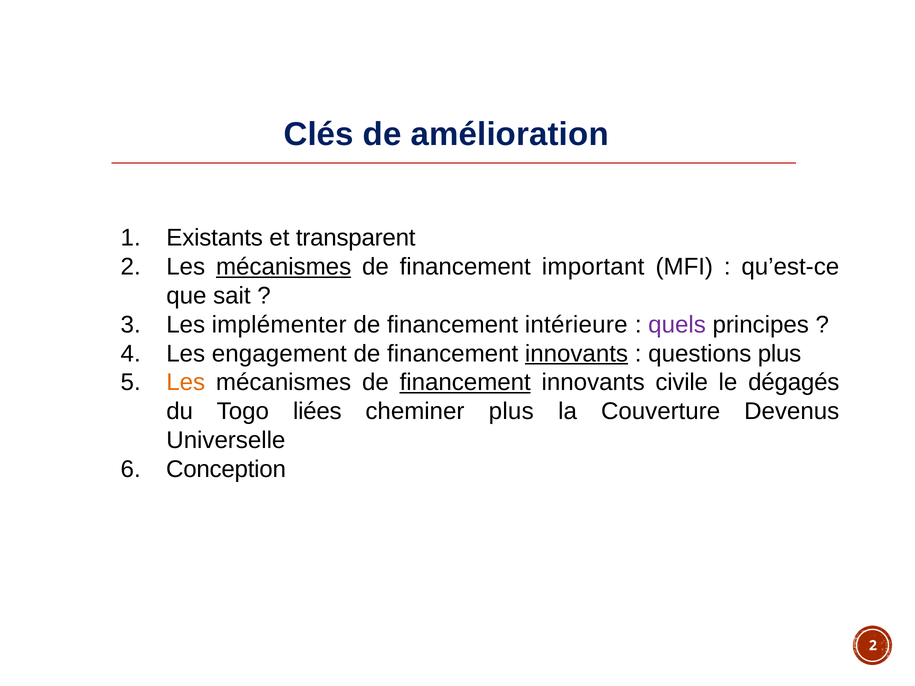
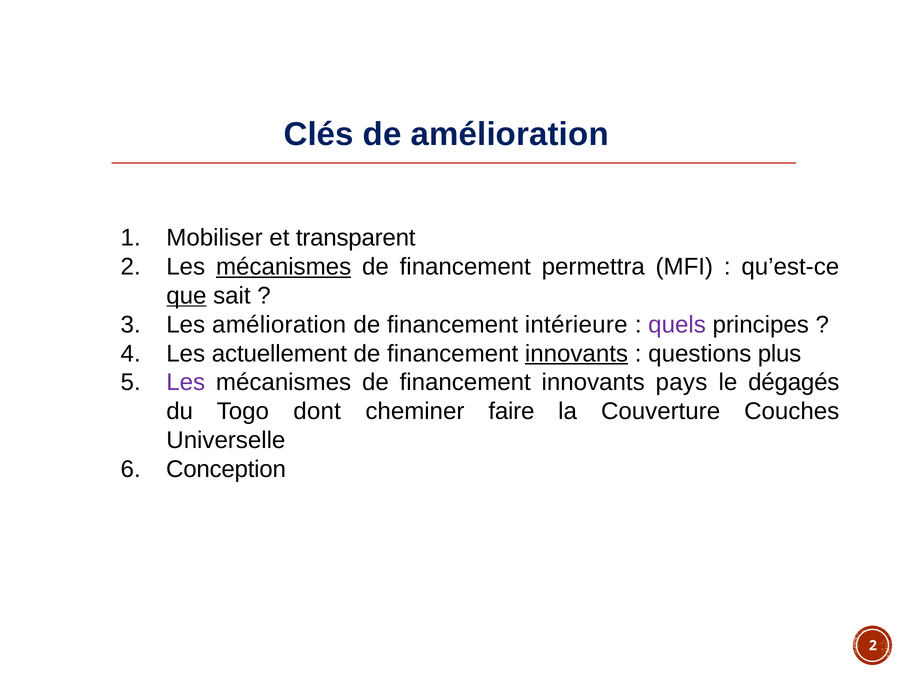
Existants: Existants -> Mobiliser (215, 238)
important: important -> permettra (593, 267)
que underline: none -> present (186, 296)
Les implémenter: implémenter -> amélioration (279, 325)
engagement: engagement -> actuellement (279, 354)
Les colour: orange -> purple (186, 383)
financement underline: present -> none (465, 383)
civile: civile -> pays (681, 383)
liées: liées -> dont (317, 412)
cheminer plus: plus -> faire (511, 412)
Devenus: Devenus -> Couches (792, 412)
